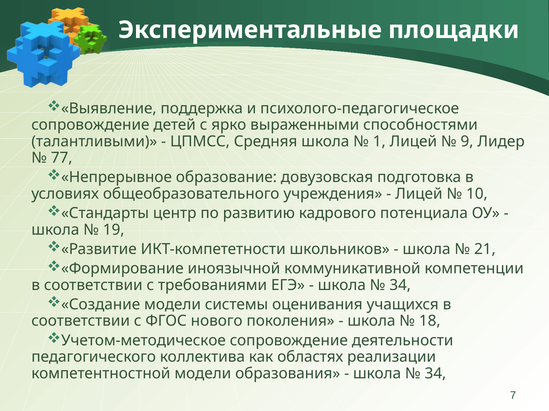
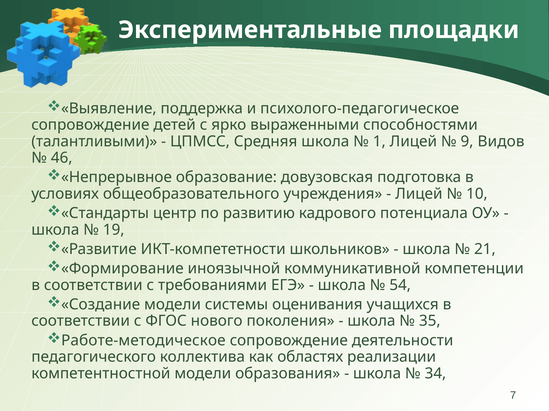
Лидер: Лидер -> Видов (501, 142)
77: 77 -> 46 (62, 158)
34: 34 -> 54 (400, 286)
18: 18 -> 35 (430, 322)
Учетом-методическое: Учетом-методическое -> Работе-методическое (143, 341)
